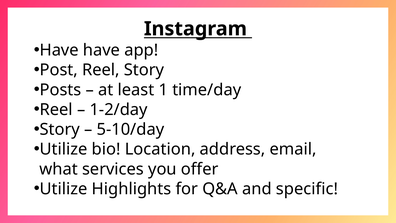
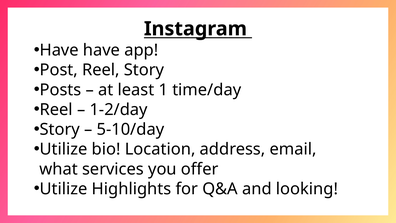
specific: specific -> looking (307, 189)
